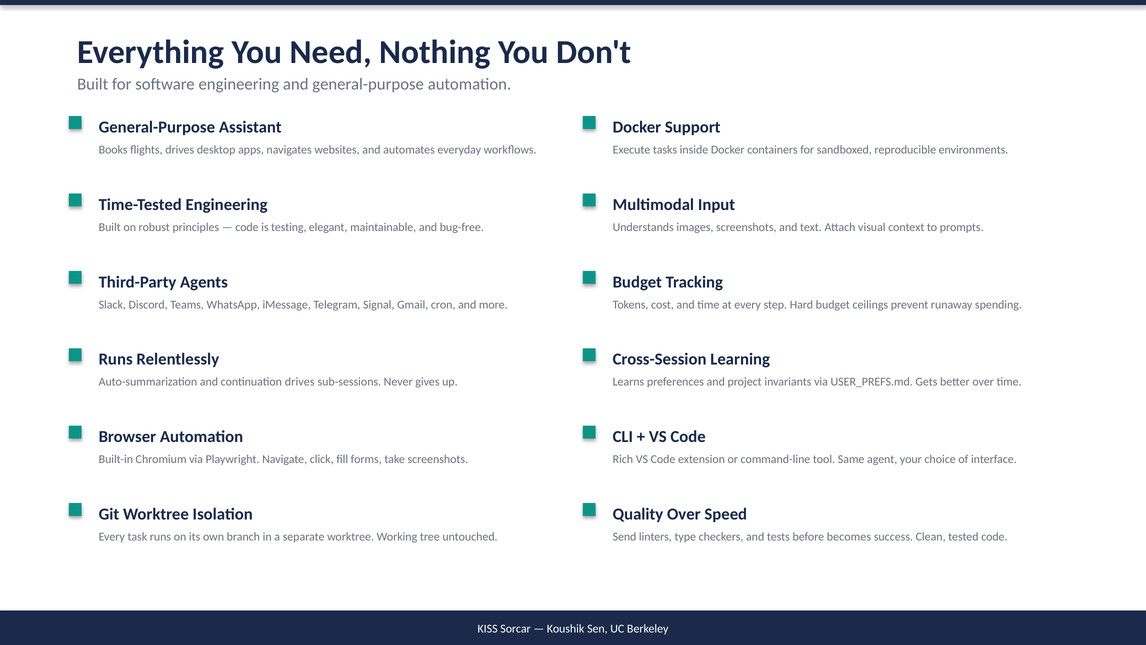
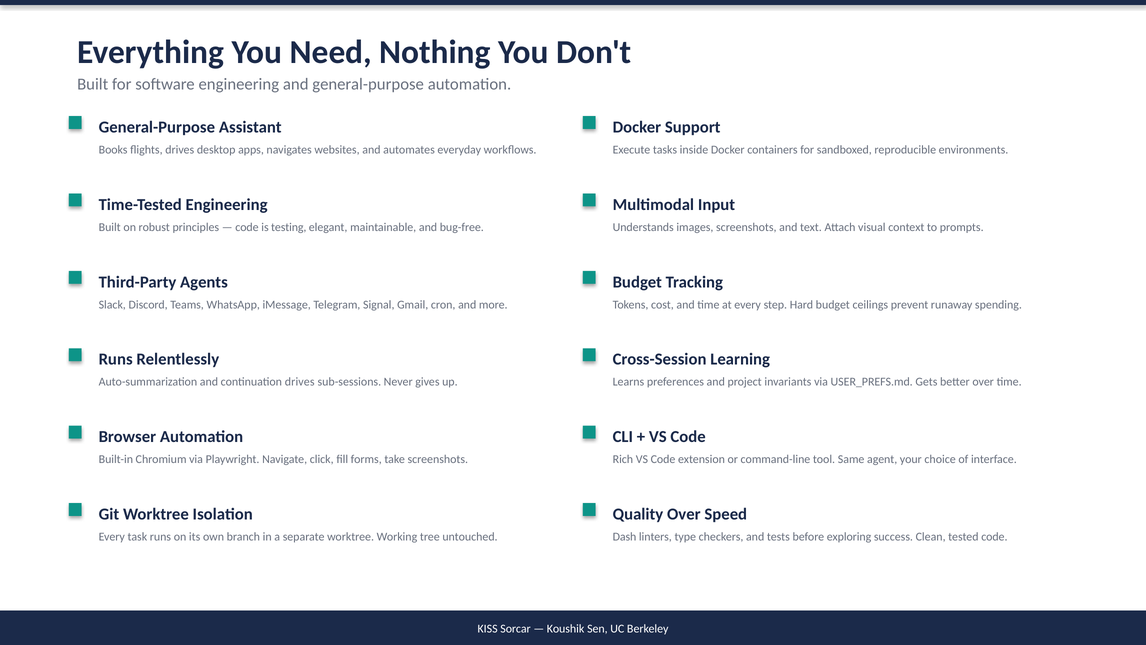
Send: Send -> Dash (625, 536)
becomes: becomes -> exploring (849, 536)
